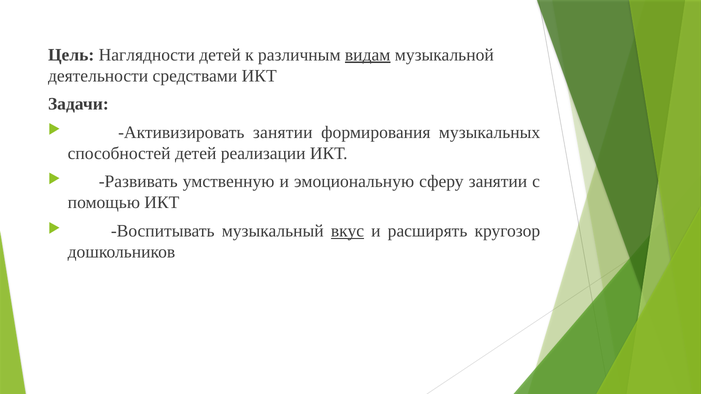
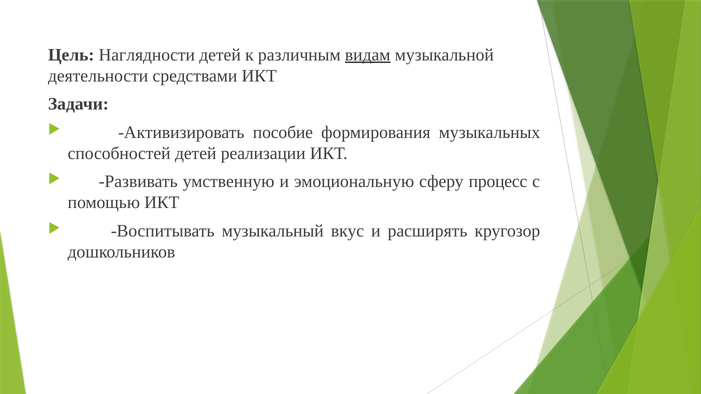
Активизировать занятии: занятии -> пособие (283, 132)
сферу занятии: занятии -> процесс (498, 182)
вкус underline: present -> none (347, 231)
